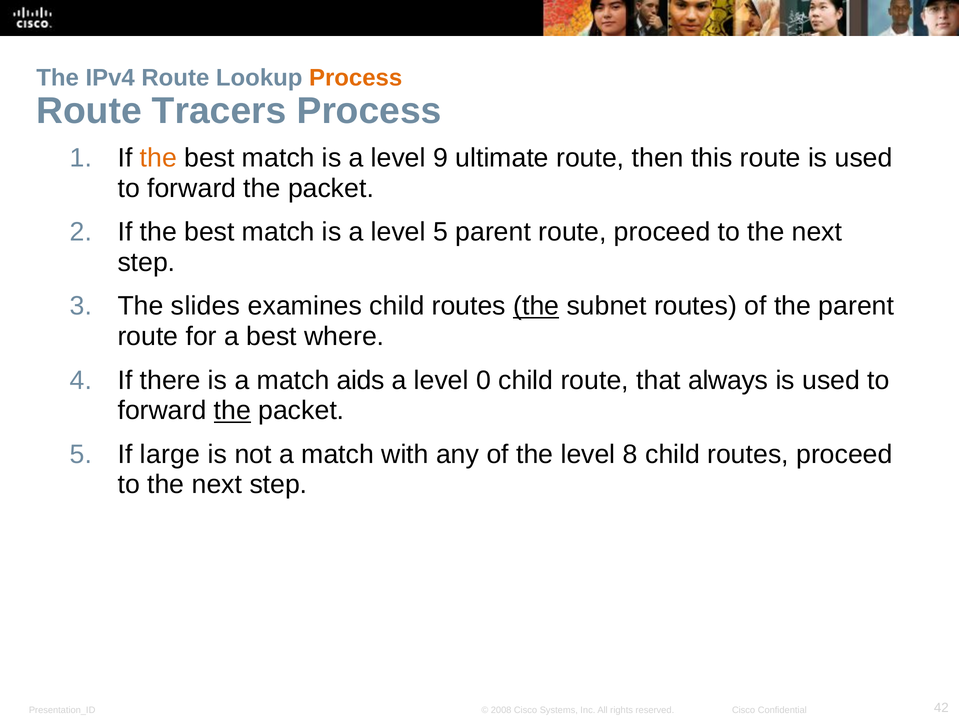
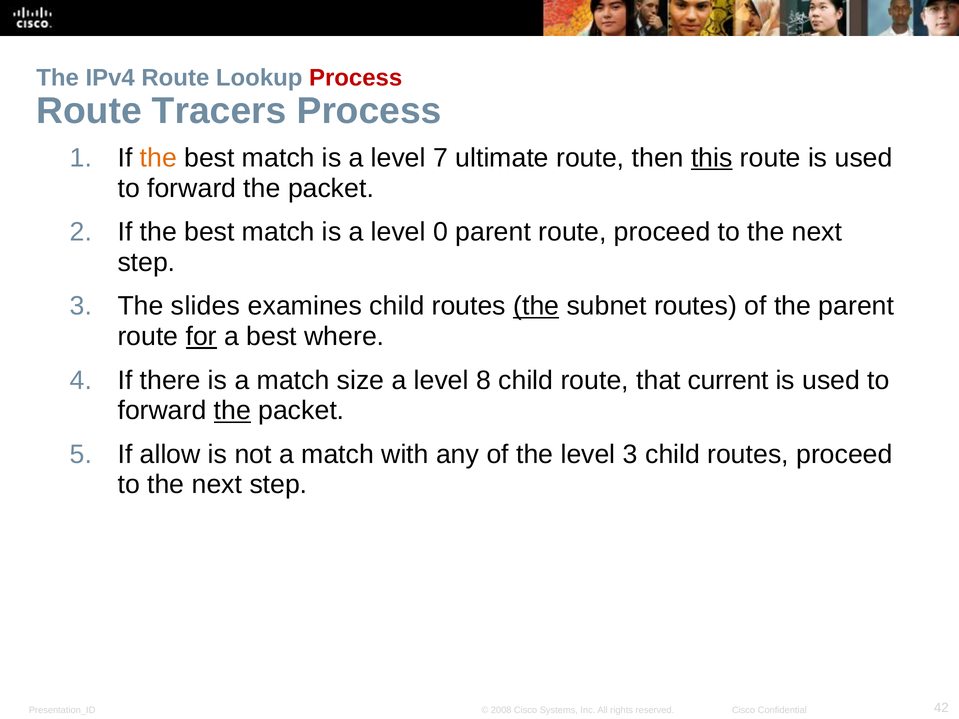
Process colour: orange -> red (356, 78)
9: 9 -> 7 (441, 158)
this underline: none -> present (712, 158)
level 5: 5 -> 0 (441, 232)
for underline: none -> present (201, 337)
aids: aids -> size (361, 380)
0: 0 -> 8 (484, 380)
always: always -> current (728, 380)
large: large -> allow (170, 454)
level 8: 8 -> 3 (630, 454)
